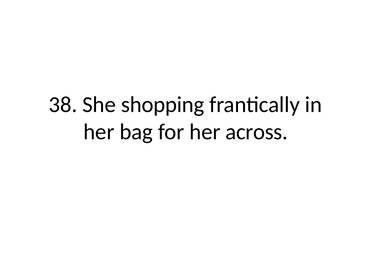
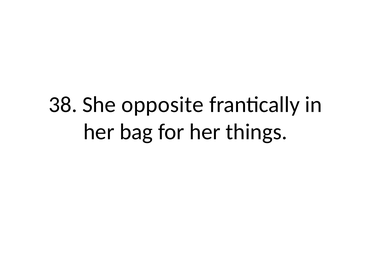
shopping: shopping -> opposite (163, 104)
across: across -> things (256, 131)
